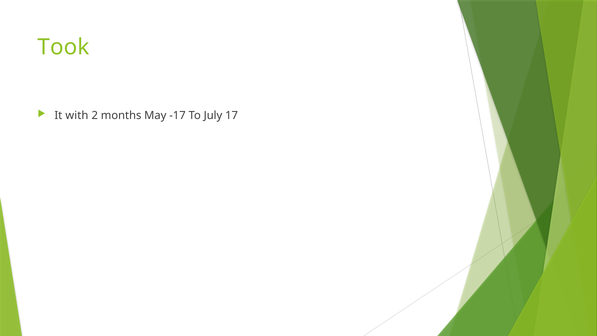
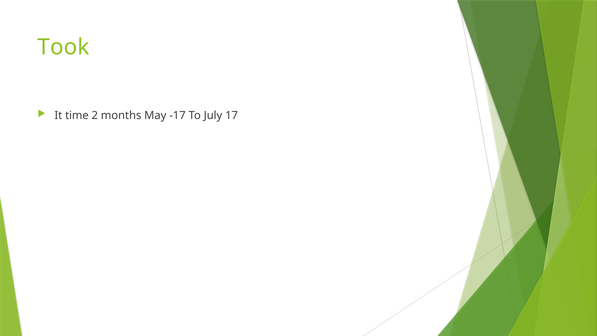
with: with -> time (77, 116)
